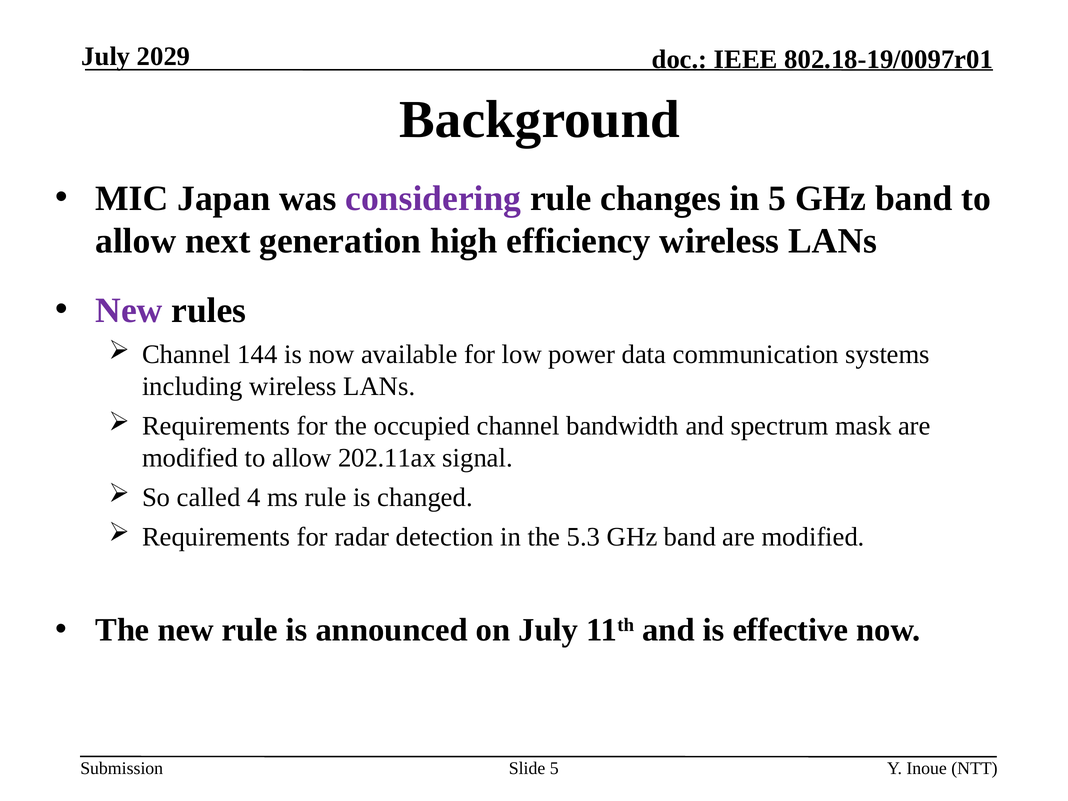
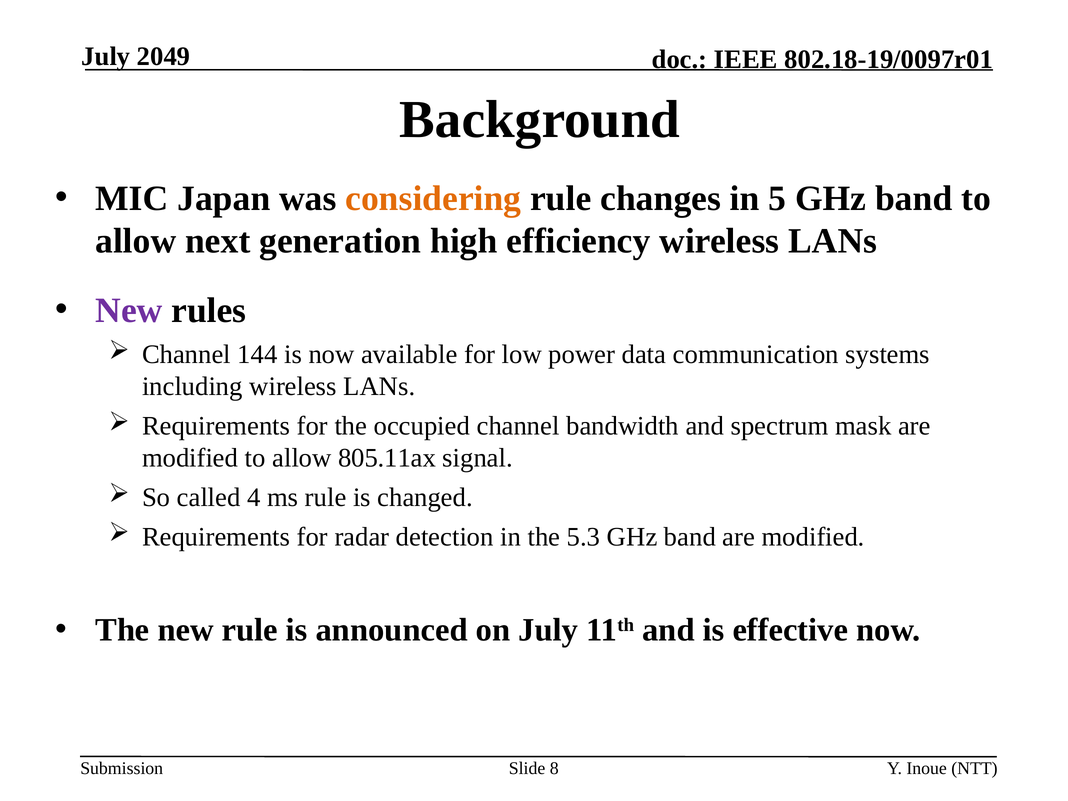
2029: 2029 -> 2049 (164, 57)
considering colour: purple -> orange (433, 198)
202.11ax: 202.11ax -> 805.11ax (387, 458)
Slide 5: 5 -> 8 (554, 768)
